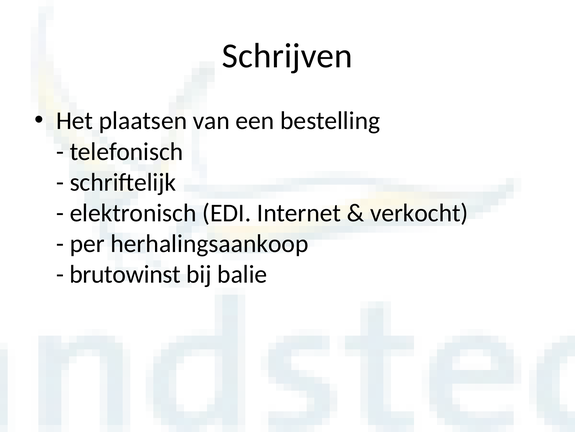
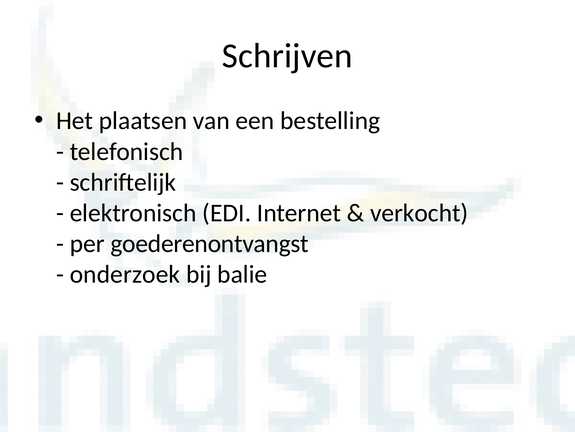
herhalingsaankoop: herhalingsaankoop -> goederenontvangst (210, 243)
brutowinst: brutowinst -> onderzoek (125, 274)
